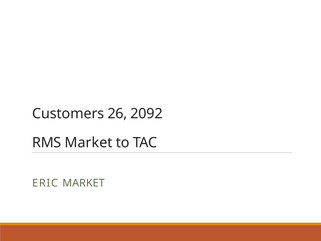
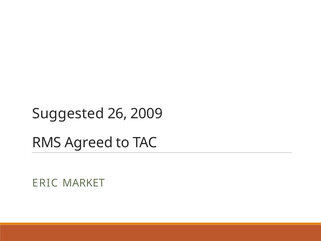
Customers: Customers -> Suggested (68, 113)
2092: 2092 -> 2009 (147, 113)
RMS Market: Market -> Agreed (89, 143)
